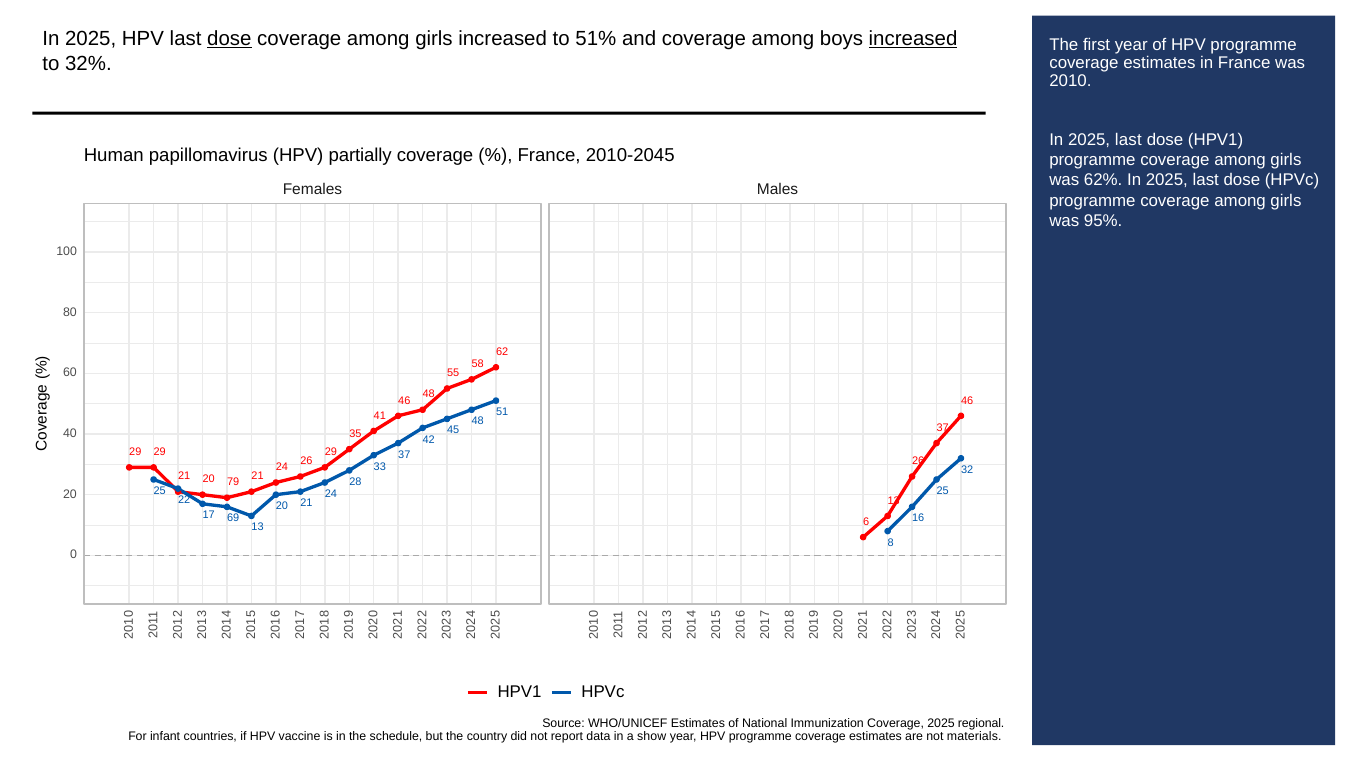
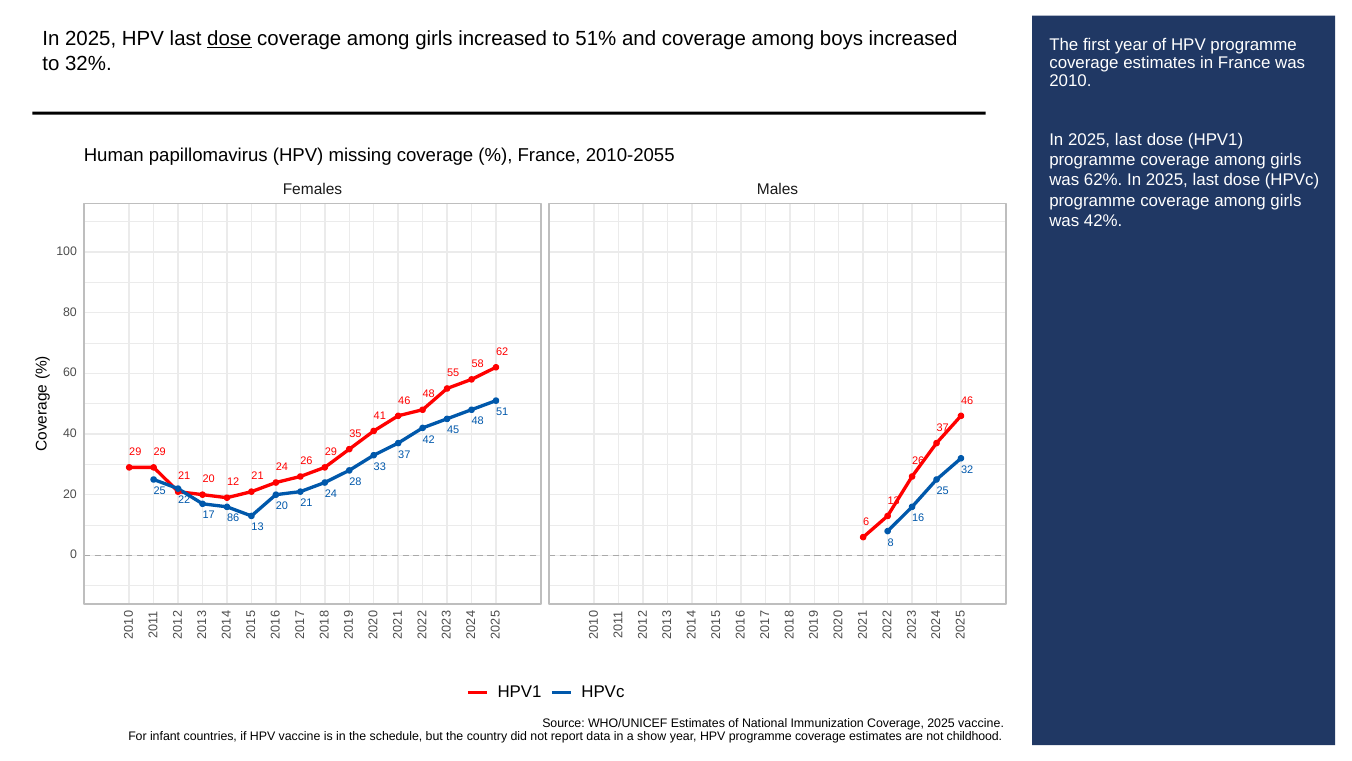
increased underline: present -> none (913, 39)
partially: partially -> missing (360, 156)
2010-2045: 2010-2045 -> 2010-2055 (630, 156)
95%: 95% -> 42% (1103, 221)
79: 79 -> 12 (233, 482)
69: 69 -> 86 (233, 518)
2025 regional: regional -> vaccine (981, 722)
materials: materials -> childhood (974, 736)
